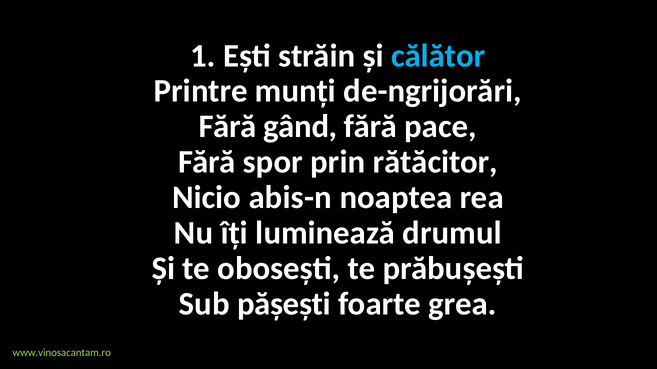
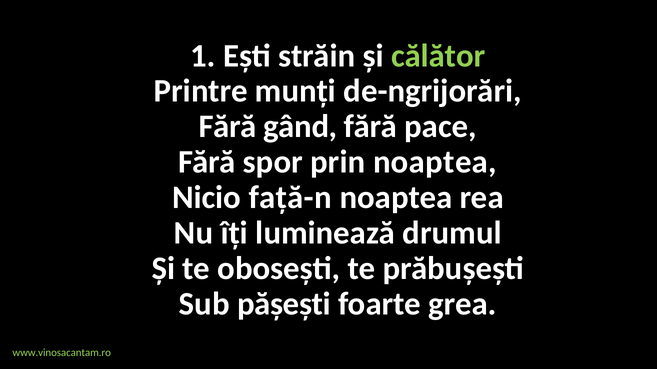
călător colour: light blue -> light green (438, 56)
prin rătăcitor: rătăcitor -> noaptea (435, 162)
abis-n: abis-n -> față-n (290, 198)
